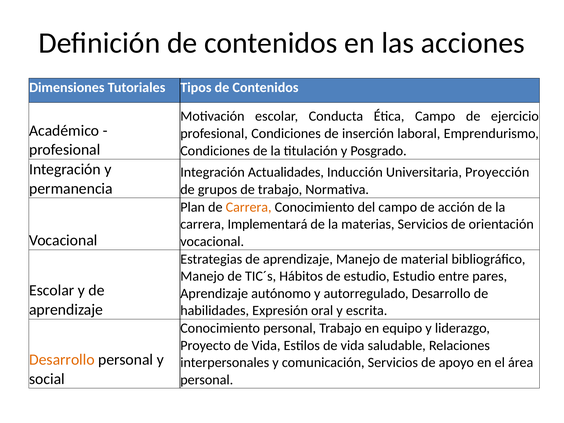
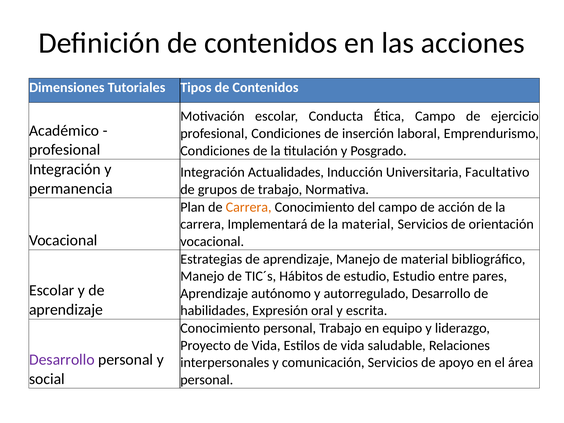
Proyección: Proyección -> Facultativo (497, 172)
la materias: materias -> material (368, 224)
Desarrollo colour: orange -> purple (62, 360)
